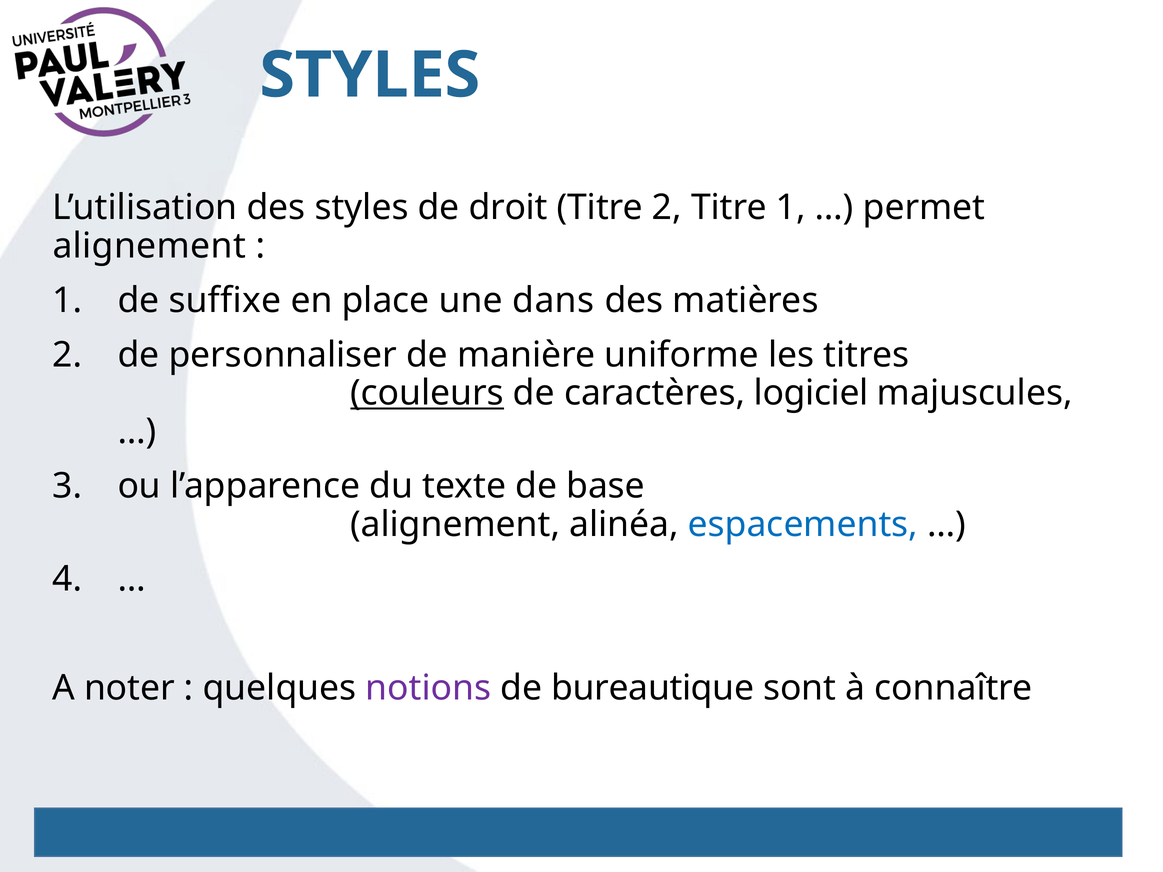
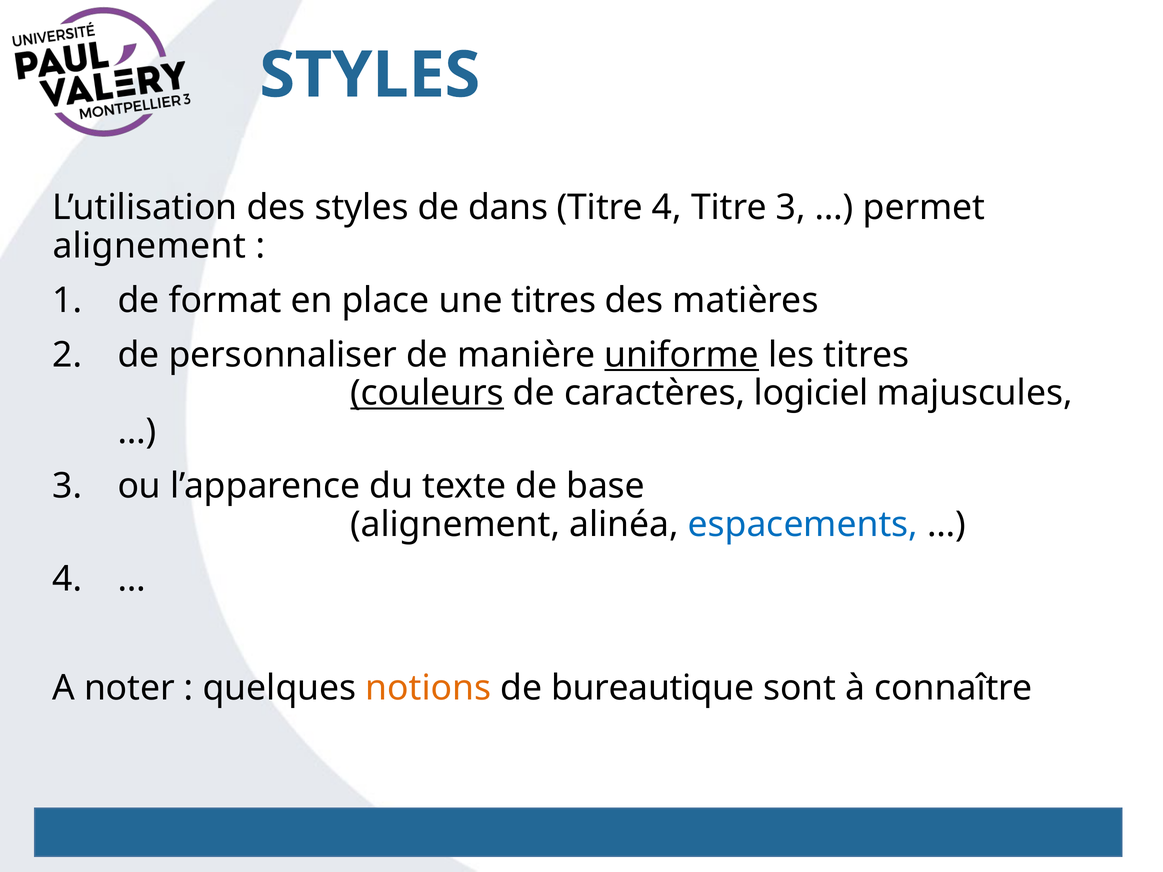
droit: droit -> dans (508, 208)
Titre 2: 2 -> 4 (667, 208)
Titre 1: 1 -> 3 (791, 208)
suffixe: suffixe -> format (225, 300)
une dans: dans -> titres (554, 300)
uniforme underline: none -> present (682, 355)
notions colour: purple -> orange (428, 688)
